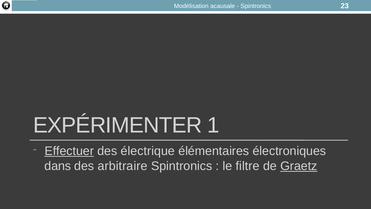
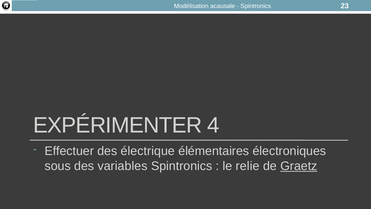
1: 1 -> 4 (213, 125)
Effectuer underline: present -> none (69, 151)
dans: dans -> sous (58, 166)
arbitraire: arbitraire -> variables (123, 166)
filtre: filtre -> relie (248, 166)
